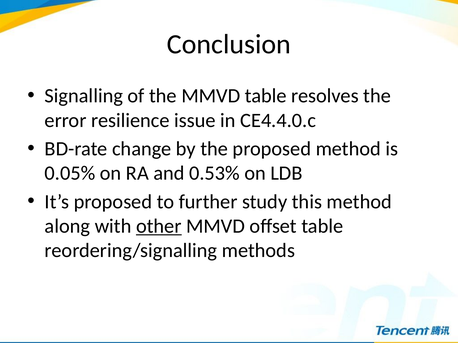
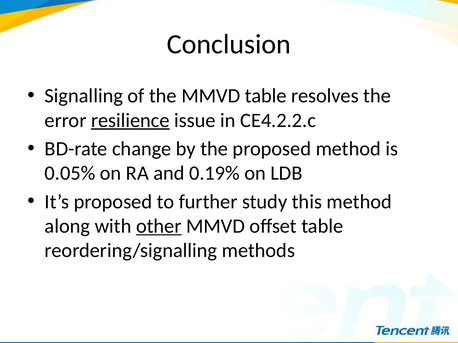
resilience underline: none -> present (130, 121)
CE4.4.0.c: CE4.4.0.c -> CE4.2.2.c (278, 121)
0.53%: 0.53% -> 0.19% (214, 173)
